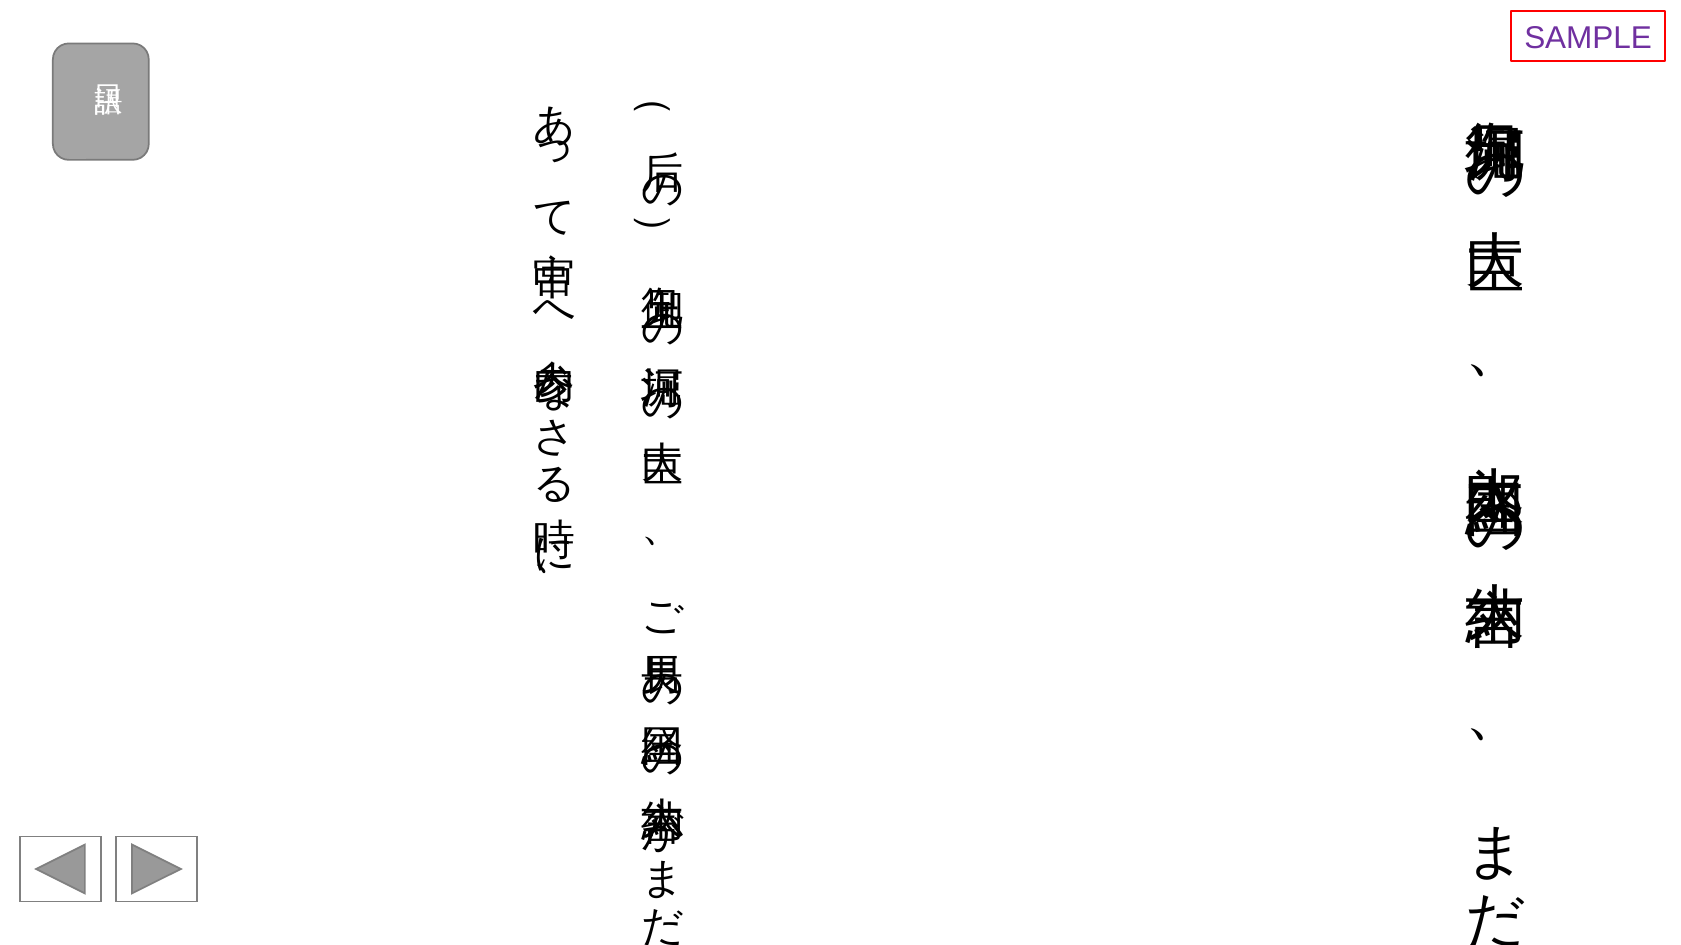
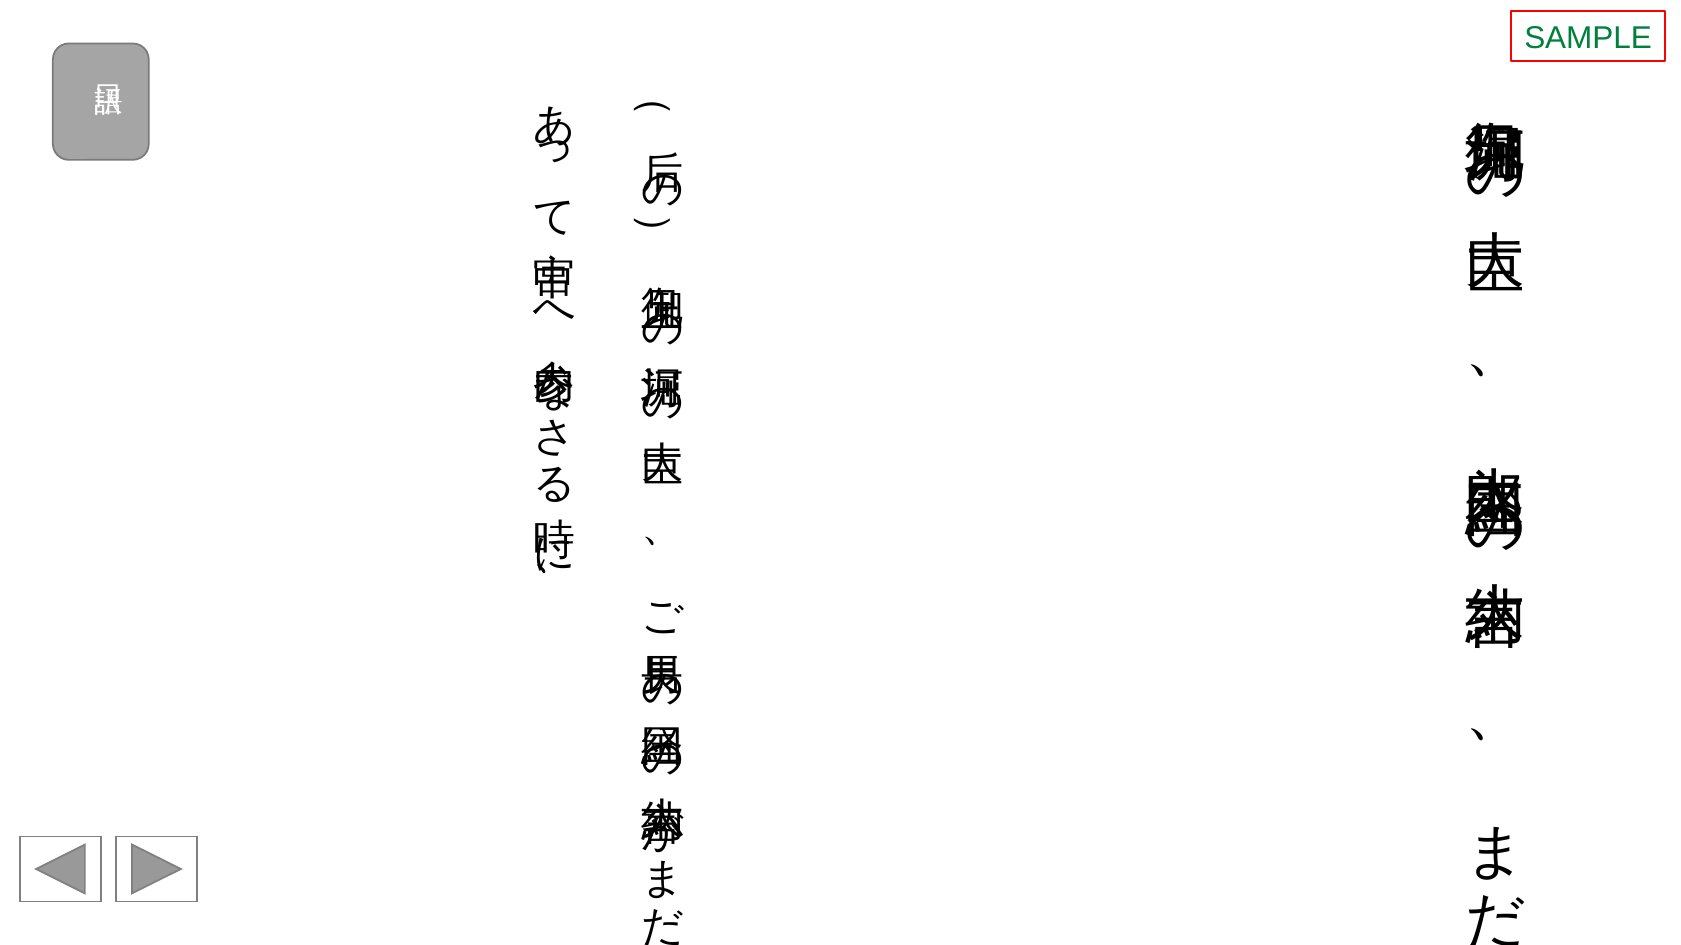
SAMPLE colour: purple -> green (1588, 38)
